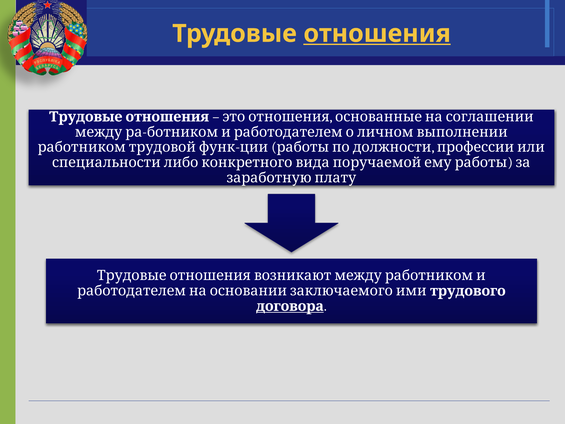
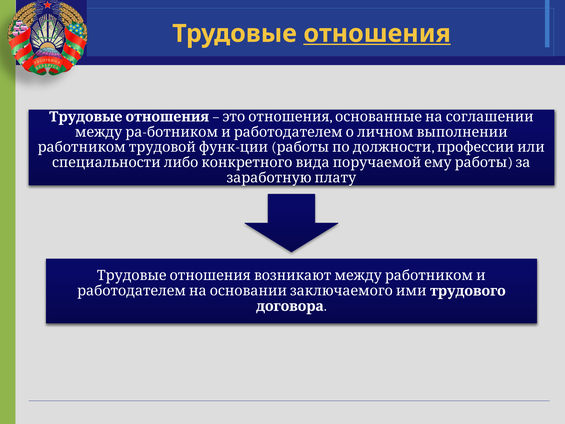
договора underline: present -> none (290, 306)
